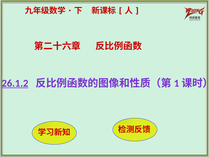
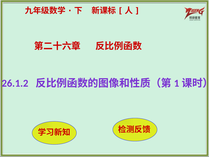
26.1.2 underline: present -> none (15, 83)
